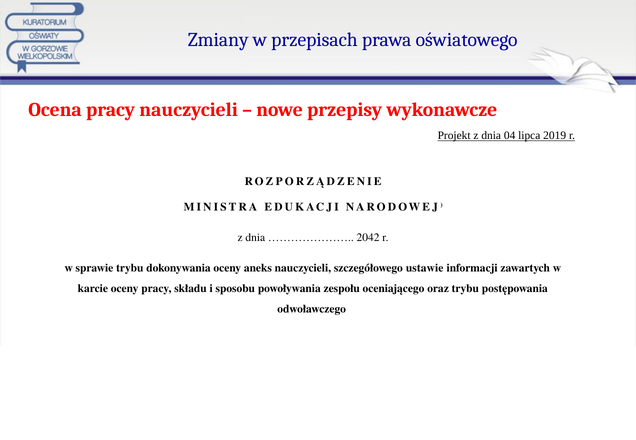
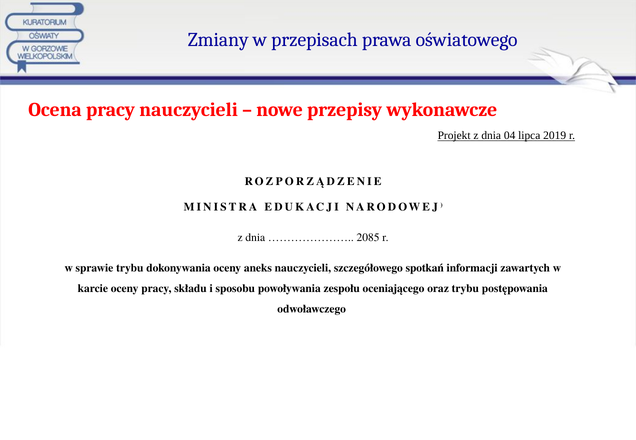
2042: 2042 -> 2085 (368, 238)
ustawie: ustawie -> spotkań (425, 268)
